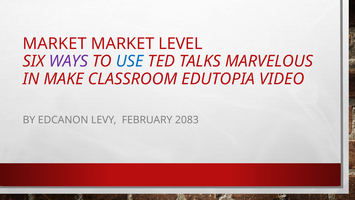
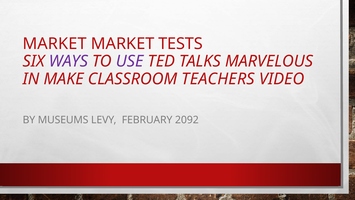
LEVEL: LEVEL -> TESTS (181, 44)
USE colour: blue -> purple (130, 61)
EDUTOPIA: EDUTOPIA -> TEACHERS (218, 79)
EDCANON: EDCANON -> MUSEUMS (63, 120)
2083: 2083 -> 2092 (187, 120)
